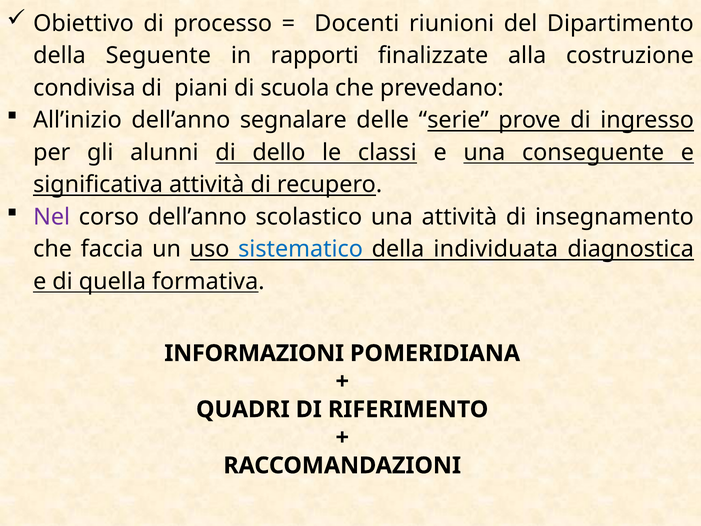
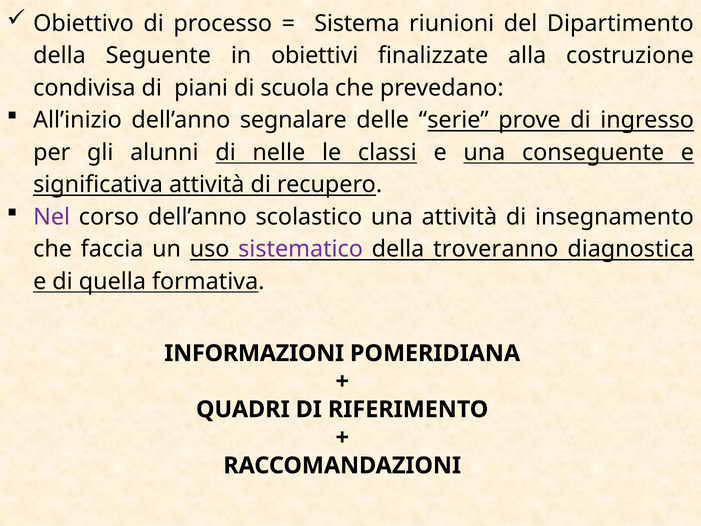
Docenti: Docenti -> Sistema (357, 23)
rapporti: rapporti -> obiettivi (315, 56)
dello: dello -> nelle (279, 152)
sistematico colour: blue -> purple (301, 249)
individuata: individuata -> troveranno (496, 249)
